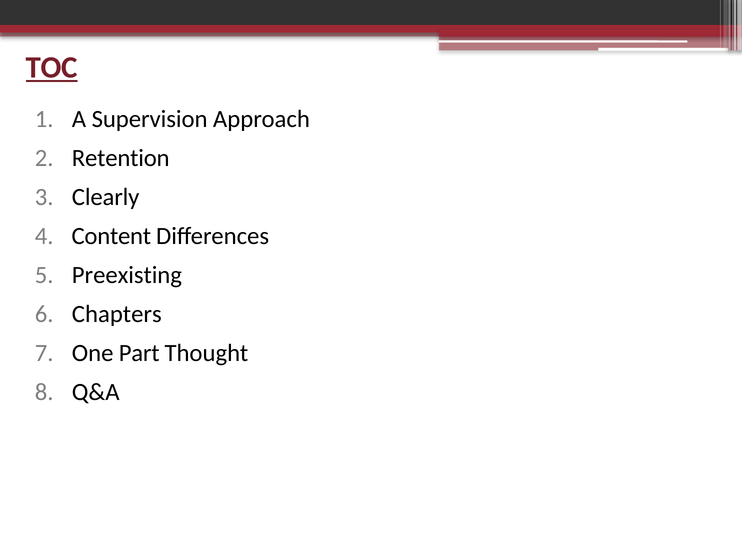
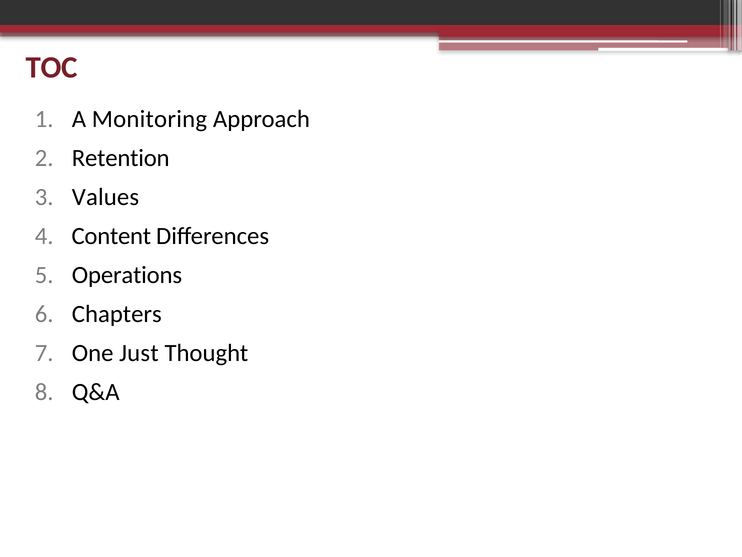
TOC underline: present -> none (52, 68)
Supervision: Supervision -> Monitoring (149, 119)
Clearly: Clearly -> Values (105, 197)
Preexisting: Preexisting -> Operations (127, 275)
Part: Part -> Just (139, 353)
